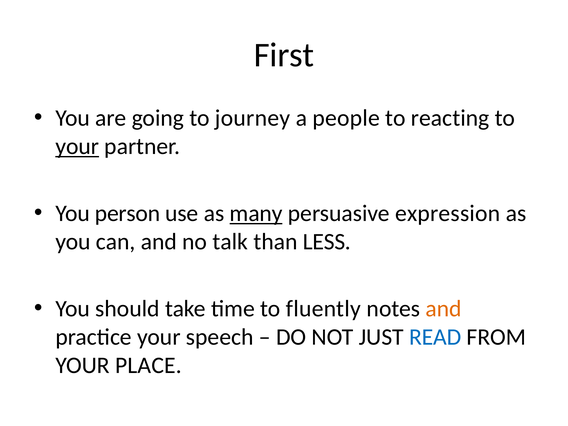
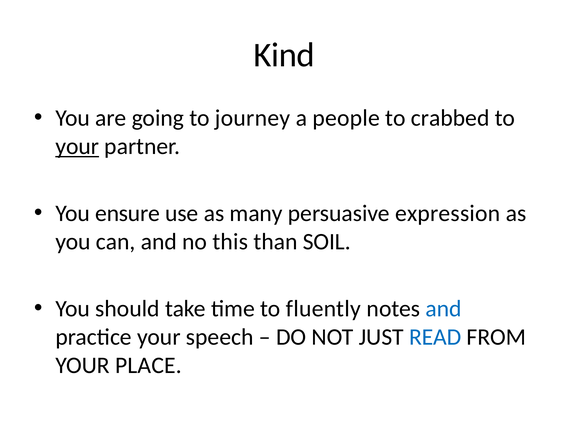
First: First -> Kind (284, 55)
reacting: reacting -> crabbed (450, 118)
person: person -> ensure (128, 213)
many underline: present -> none (256, 213)
talk: talk -> this (230, 242)
LESS: LESS -> SOIL (327, 242)
and colour: orange -> blue (444, 309)
